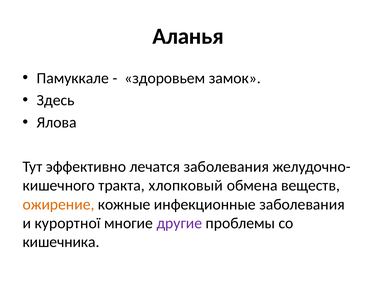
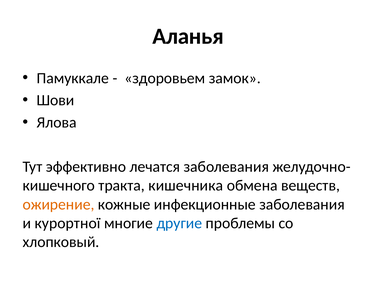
Здесь: Здесь -> Шови (56, 100)
хлопковый: хлопковый -> кишечника (186, 186)
другие colour: purple -> blue (179, 223)
кишечника: кишечника -> хлопковый (61, 242)
